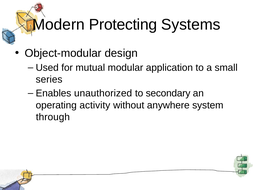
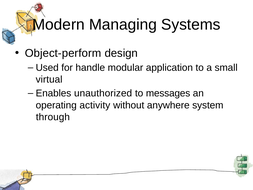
Protecting: Protecting -> Managing (123, 24)
Object-modular: Object-modular -> Object-perform (63, 53)
mutual: mutual -> handle (90, 68)
series: series -> virtual (49, 79)
secondary: secondary -> messages (168, 93)
